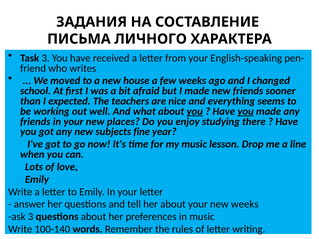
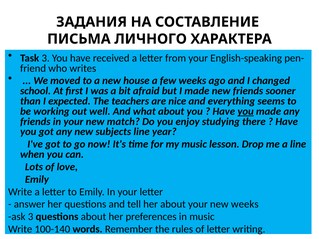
you underline: present -> none (195, 111)
places: places -> match (123, 122)
subjects fine: fine -> line (142, 132)
